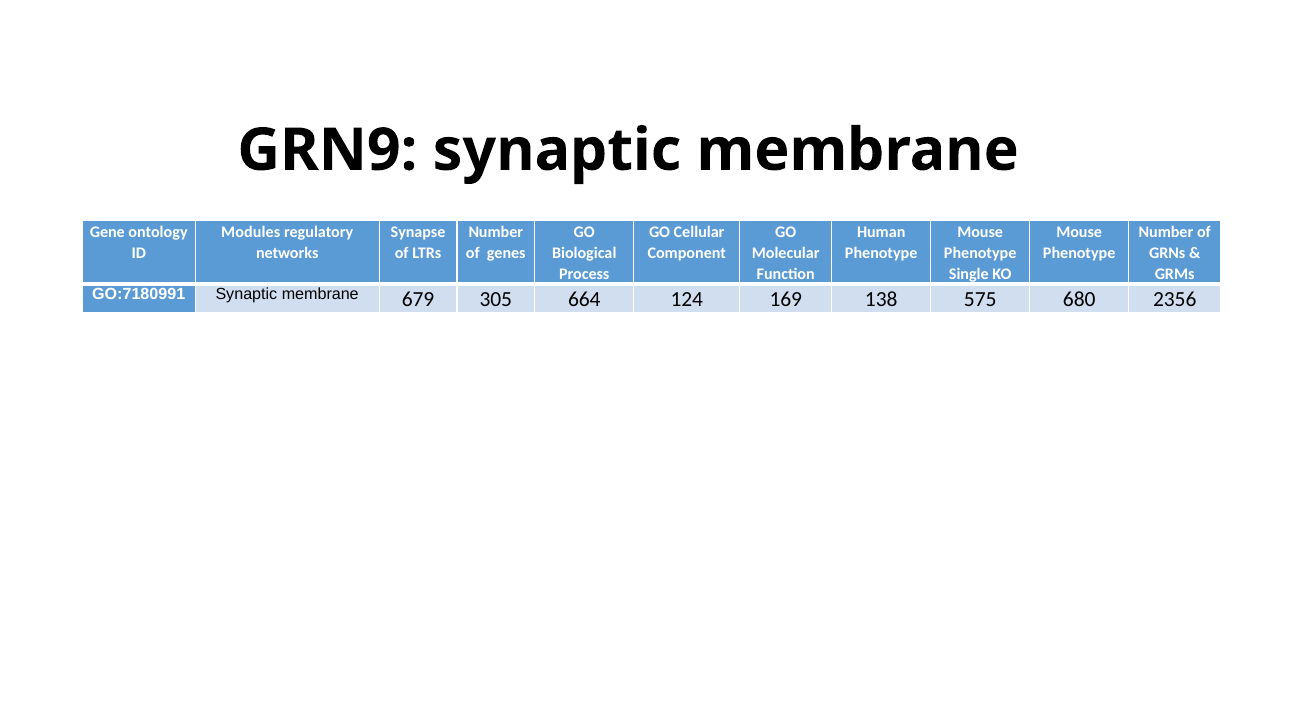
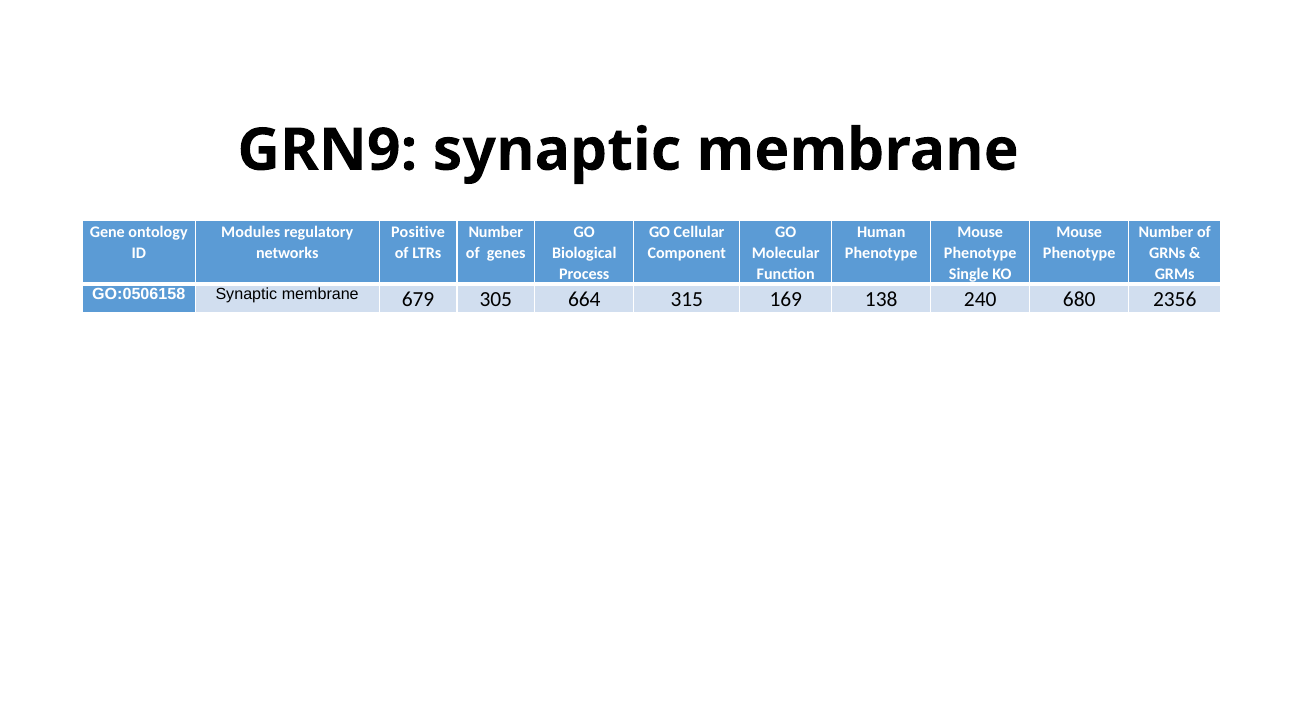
Synapse: Synapse -> Positive (418, 232)
GO:7180991: GO:7180991 -> GO:0506158 (139, 294)
124: 124 -> 315 (687, 299)
575: 575 -> 240 (980, 299)
